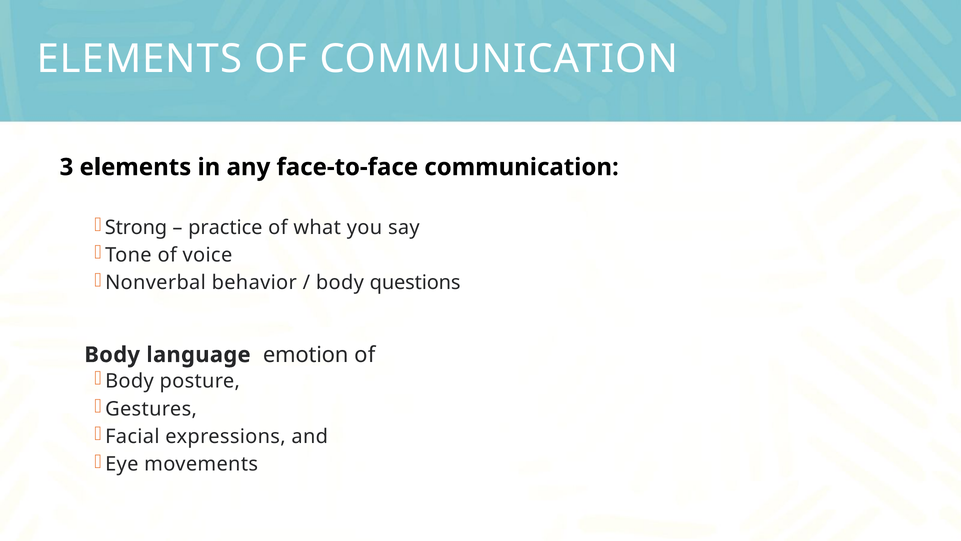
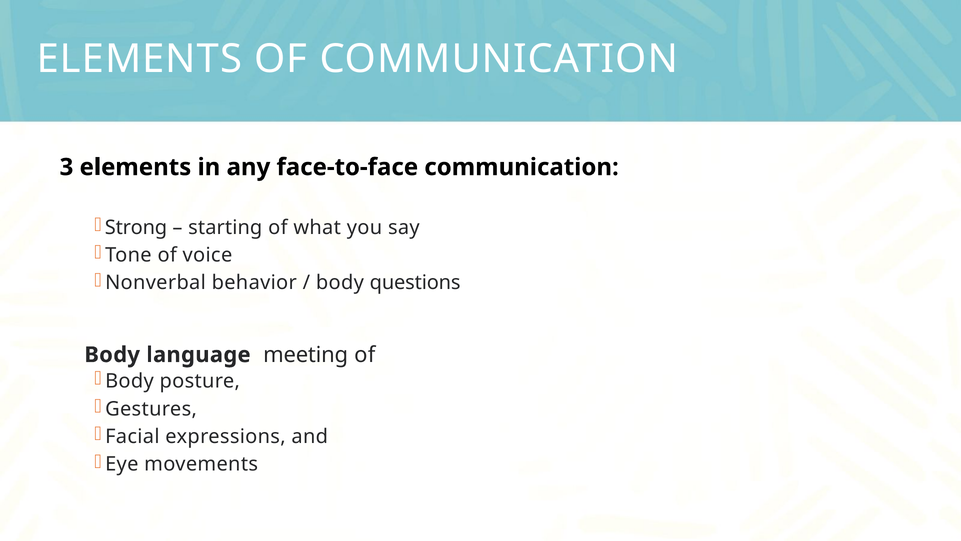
practice: practice -> starting (225, 227)
emotion: emotion -> meeting (306, 355)
